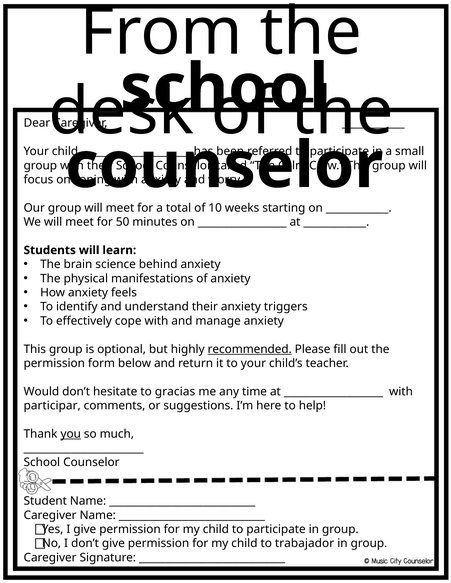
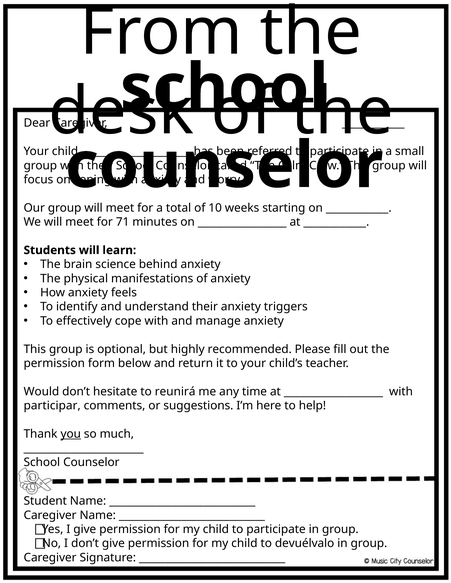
50: 50 -> 71 (123, 222)
recommended underline: present -> none (250, 350)
gracias: gracias -> reunirá (175, 392)
trabajador: trabajador -> devuélvalo (305, 544)
